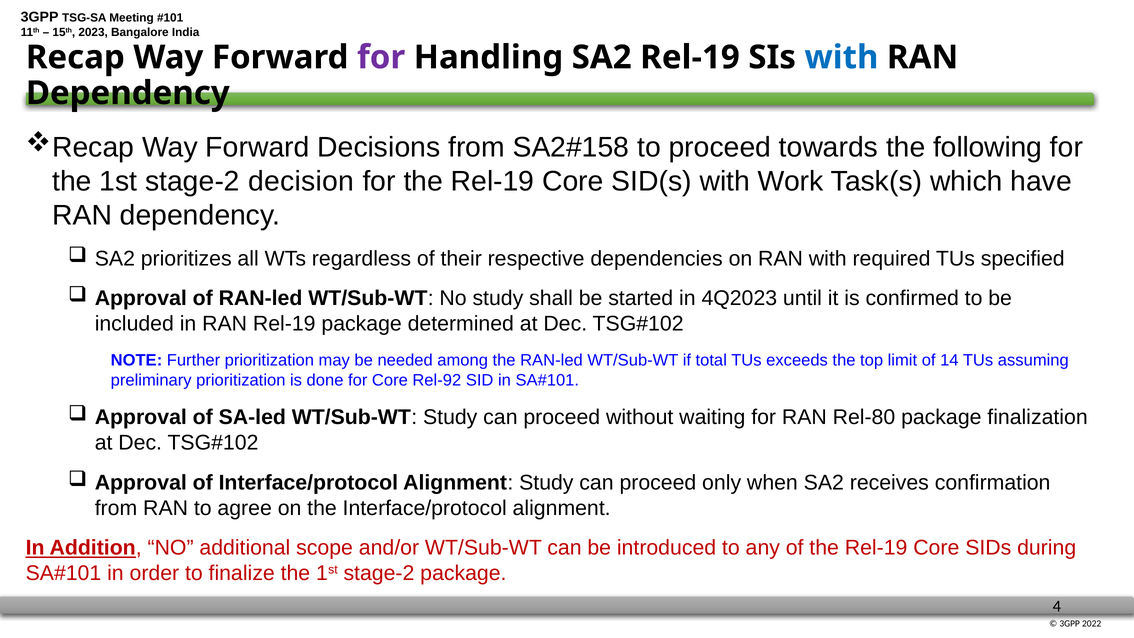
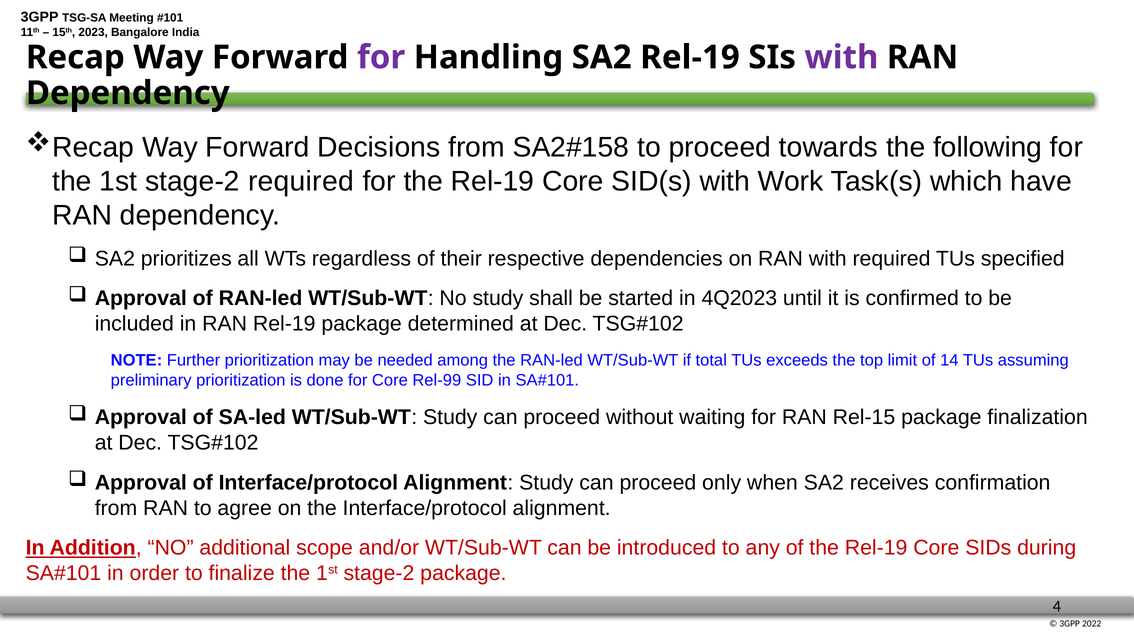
with colour: blue -> purple (841, 57)
stage-2 decision: decision -> required (301, 181)
Rel-92: Rel-92 -> Rel-99 (437, 380)
Rel-80: Rel-80 -> Rel-15 (864, 417)
